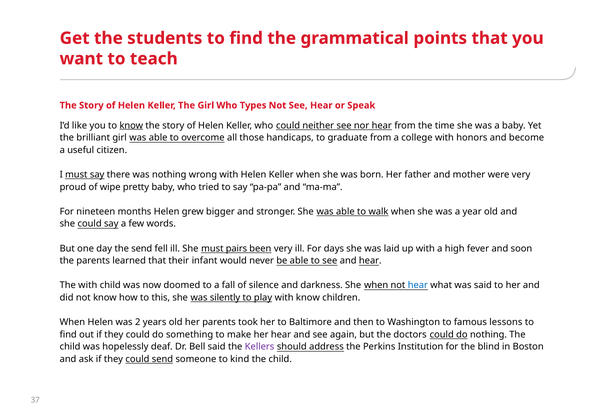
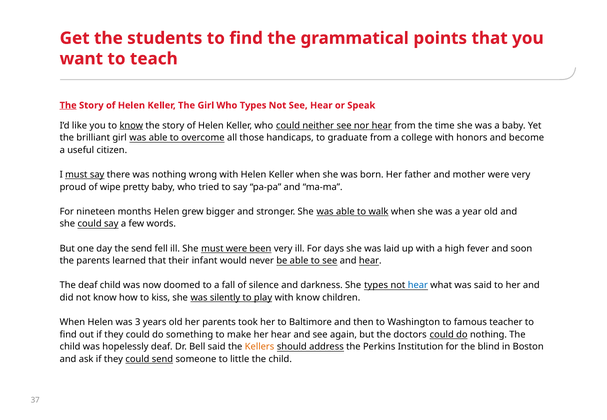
The underline: none -> present (68, 105)
must pairs: pairs -> were (237, 249)
The with: with -> deaf (88, 286)
She when: when -> types (376, 286)
this: this -> kiss (161, 298)
2: 2 -> 3 (138, 323)
lessons: lessons -> teacher (506, 323)
Kellers colour: purple -> orange (260, 347)
kind: kind -> little (240, 360)
